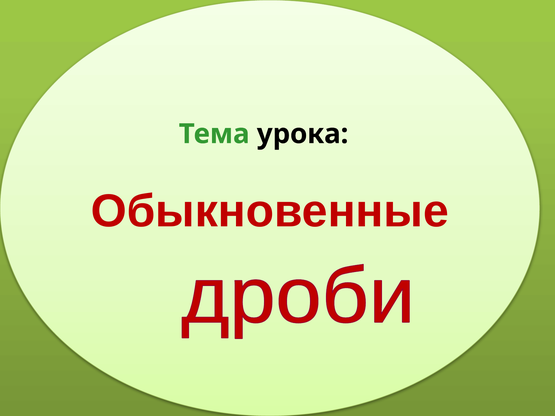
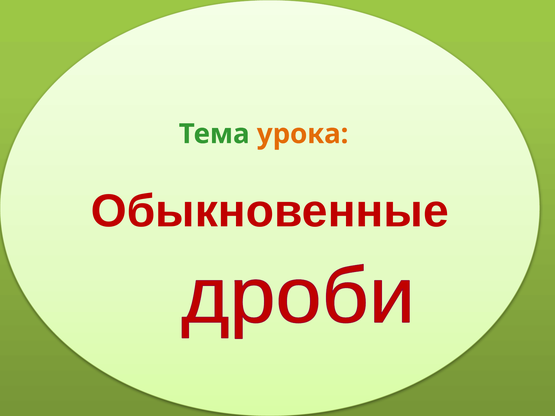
урока colour: black -> orange (303, 134)
